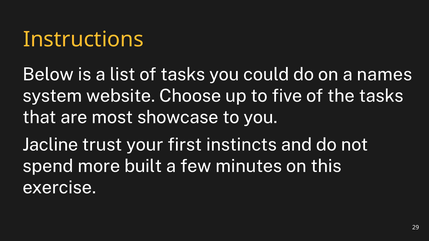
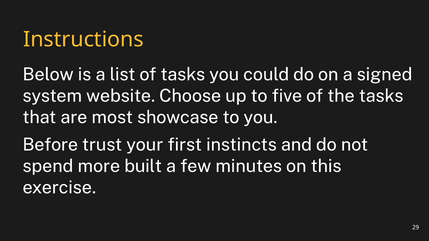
names: names -> signed (384, 75)
Jacline: Jacline -> Before (50, 145)
